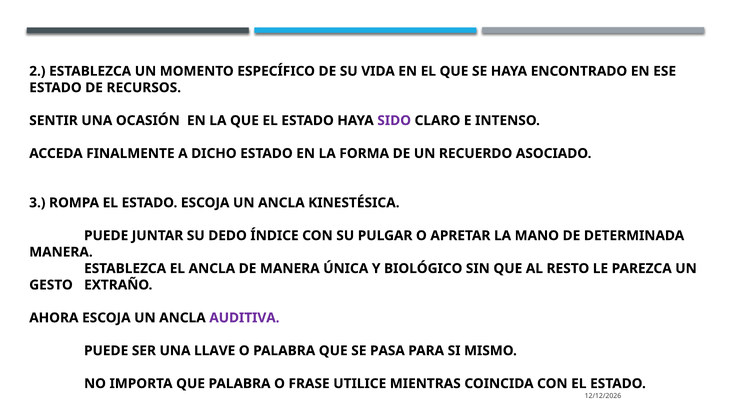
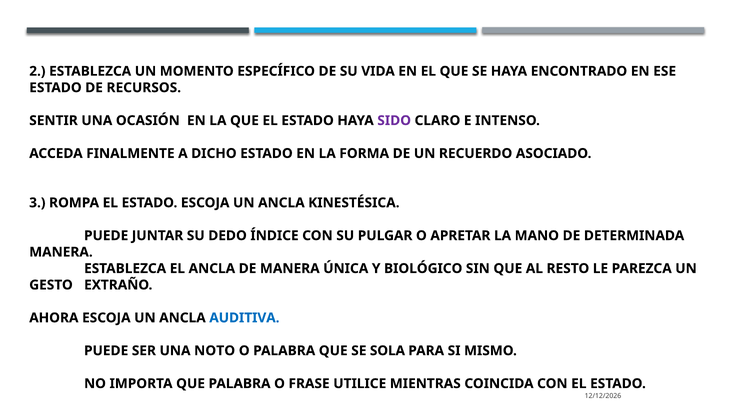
AUDITIVA colour: purple -> blue (244, 318)
LLAVE: LLAVE -> NOTO (215, 351)
PASA: PASA -> SOLA (387, 351)
